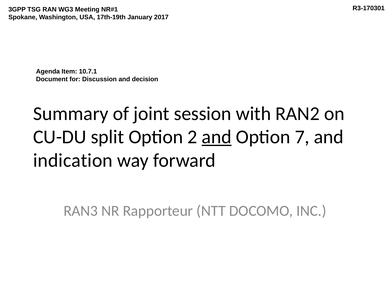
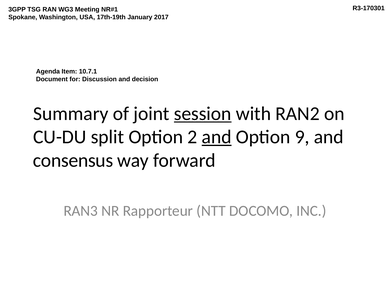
session underline: none -> present (203, 113)
7: 7 -> 9 (302, 137)
indication: indication -> consensus (73, 160)
